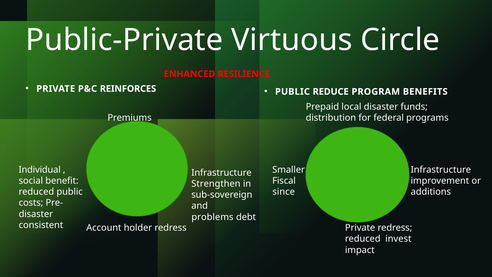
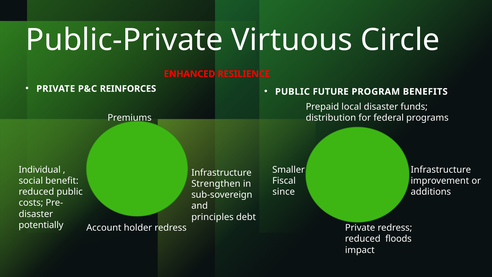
REDUCE: REDUCE -> FUTURE (331, 92)
problems: problems -> principles (212, 217)
consistent: consistent -> potentially (41, 225)
invest: invest -> floods (398, 239)
